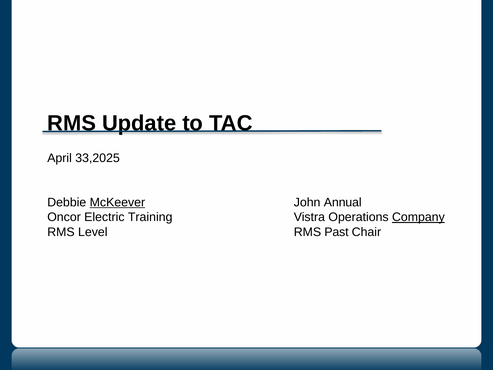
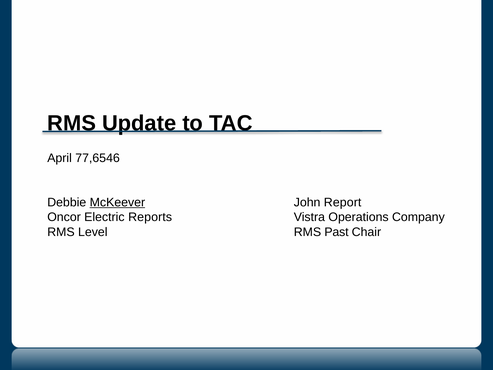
33,2025: 33,2025 -> 77,6546 (98, 158)
Annual: Annual -> Report (343, 202)
Training: Training -> Reports (150, 217)
Company underline: present -> none (418, 217)
